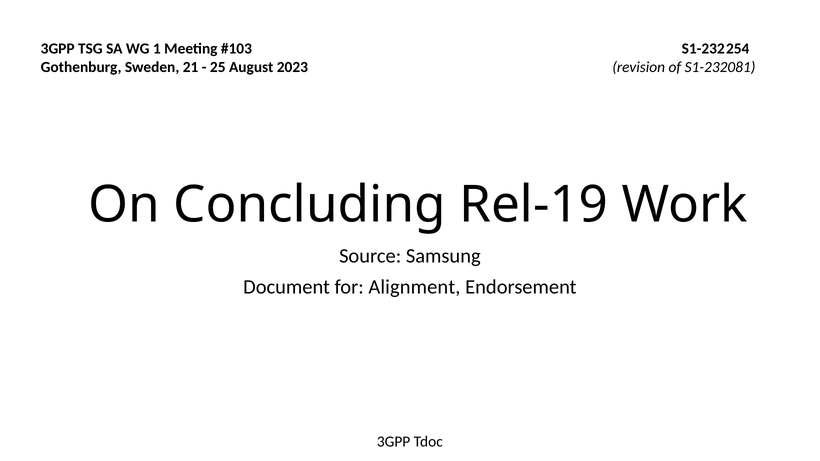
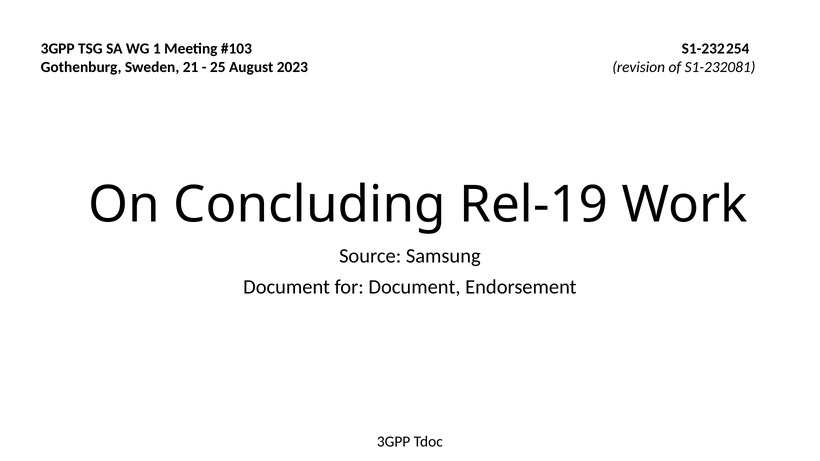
for Alignment: Alignment -> Document (414, 287)
